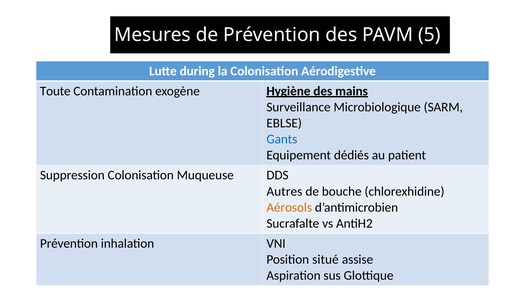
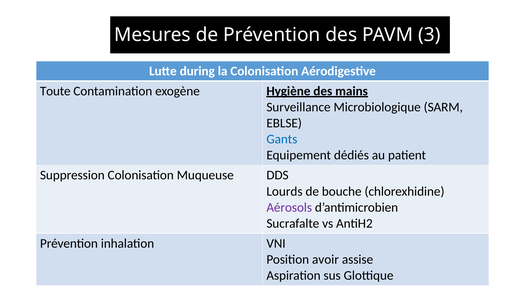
5: 5 -> 3 (429, 35)
Autres: Autres -> Lourds (284, 191)
Aérosols colour: orange -> purple (289, 207)
situé: situé -> avoir (325, 259)
